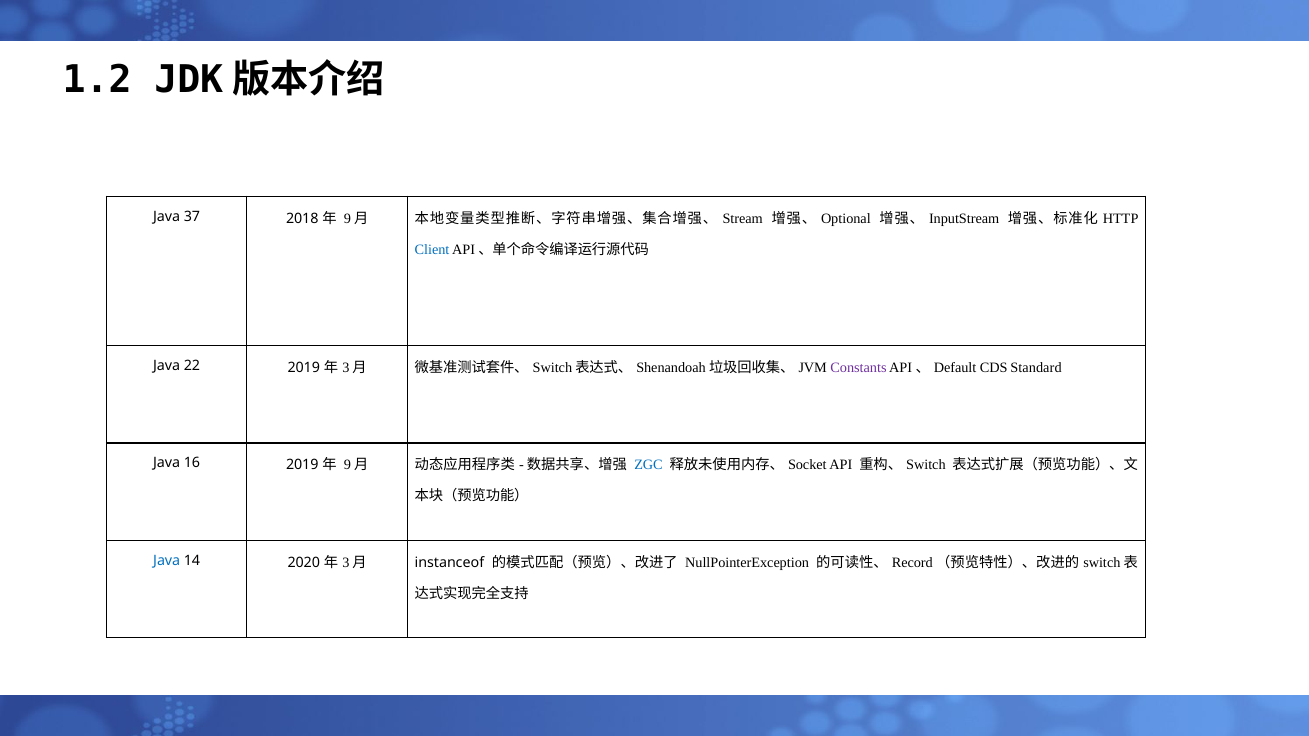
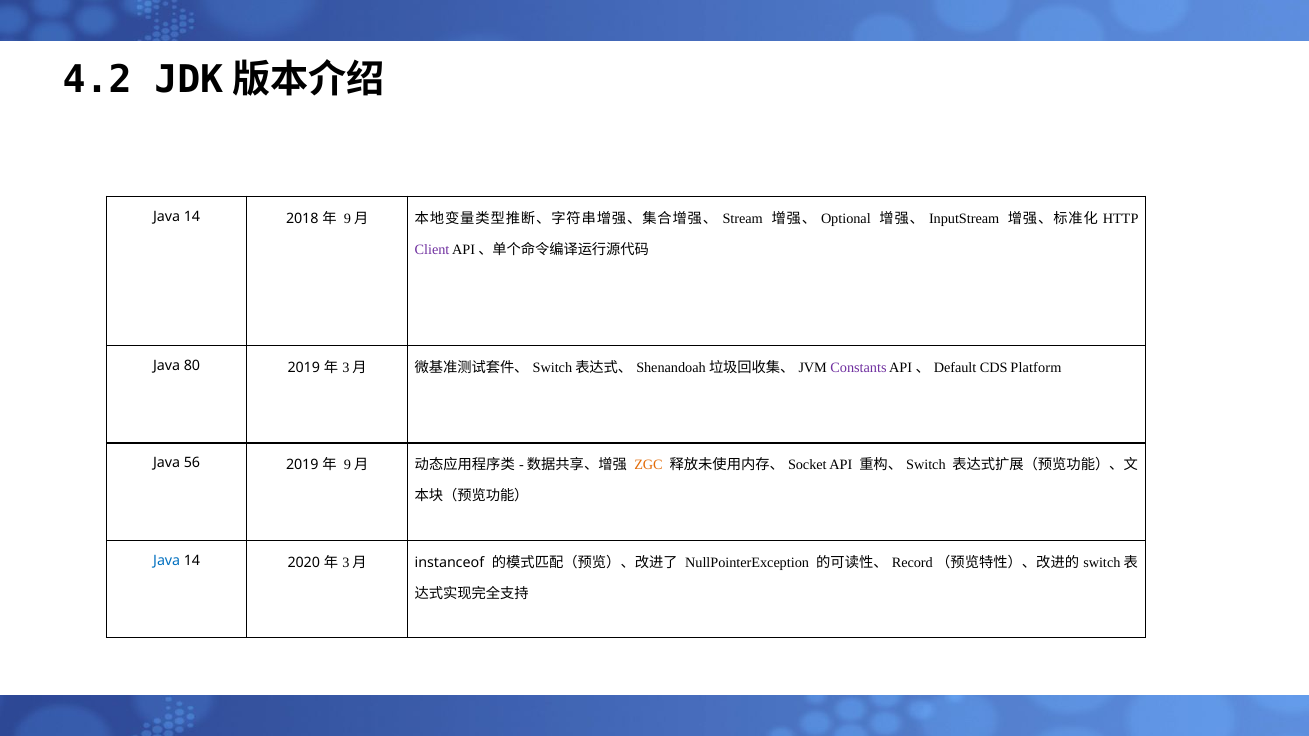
1.2: 1.2 -> 4.2 (97, 80)
37: 37 -> 14 (192, 217)
Client colour: blue -> purple (432, 249)
22: 22 -> 80 (192, 366)
Standard: Standard -> Platform (1036, 368)
16: 16 -> 56 (192, 463)
ZGC colour: blue -> orange (649, 465)
